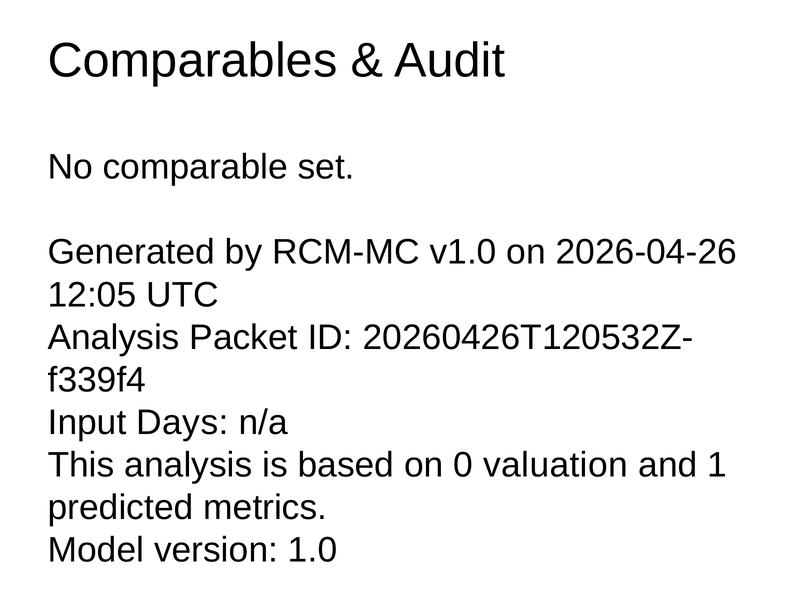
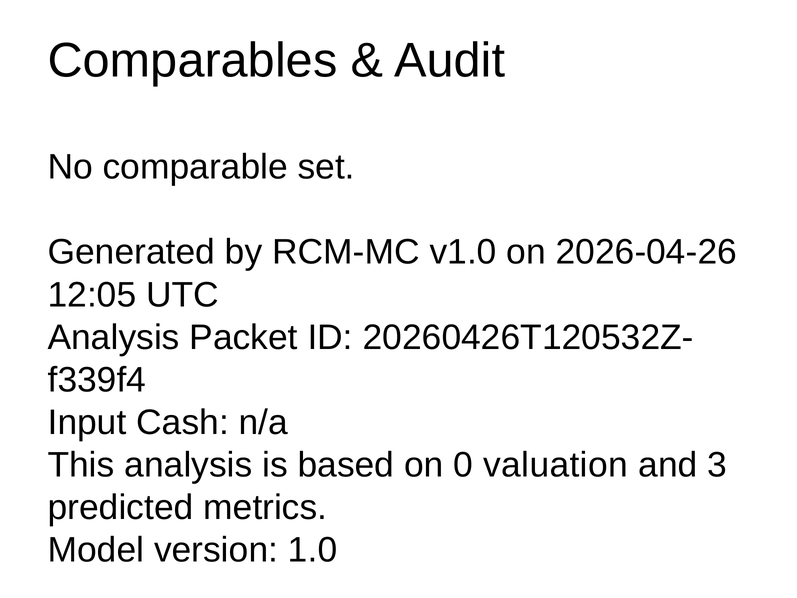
Days: Days -> Cash (183, 422)
1: 1 -> 3 (717, 465)
